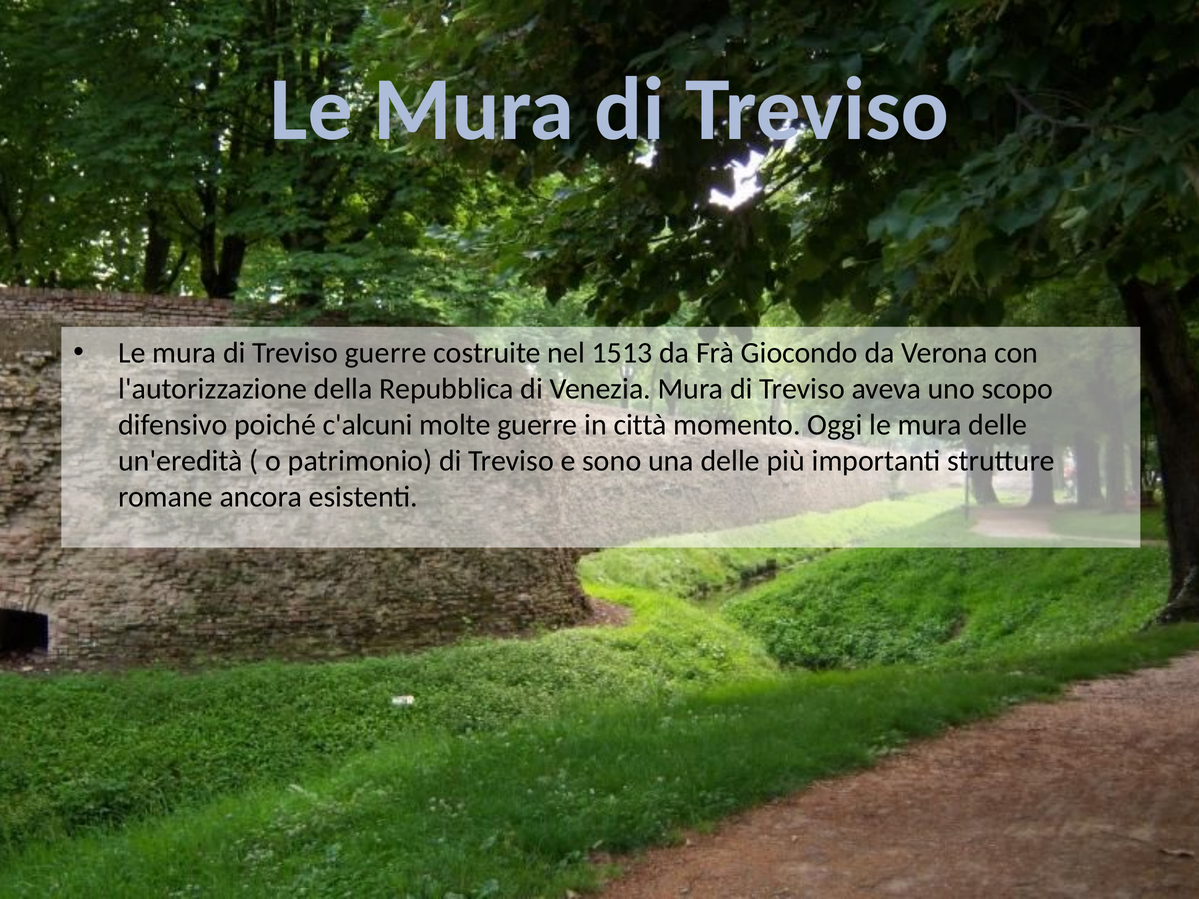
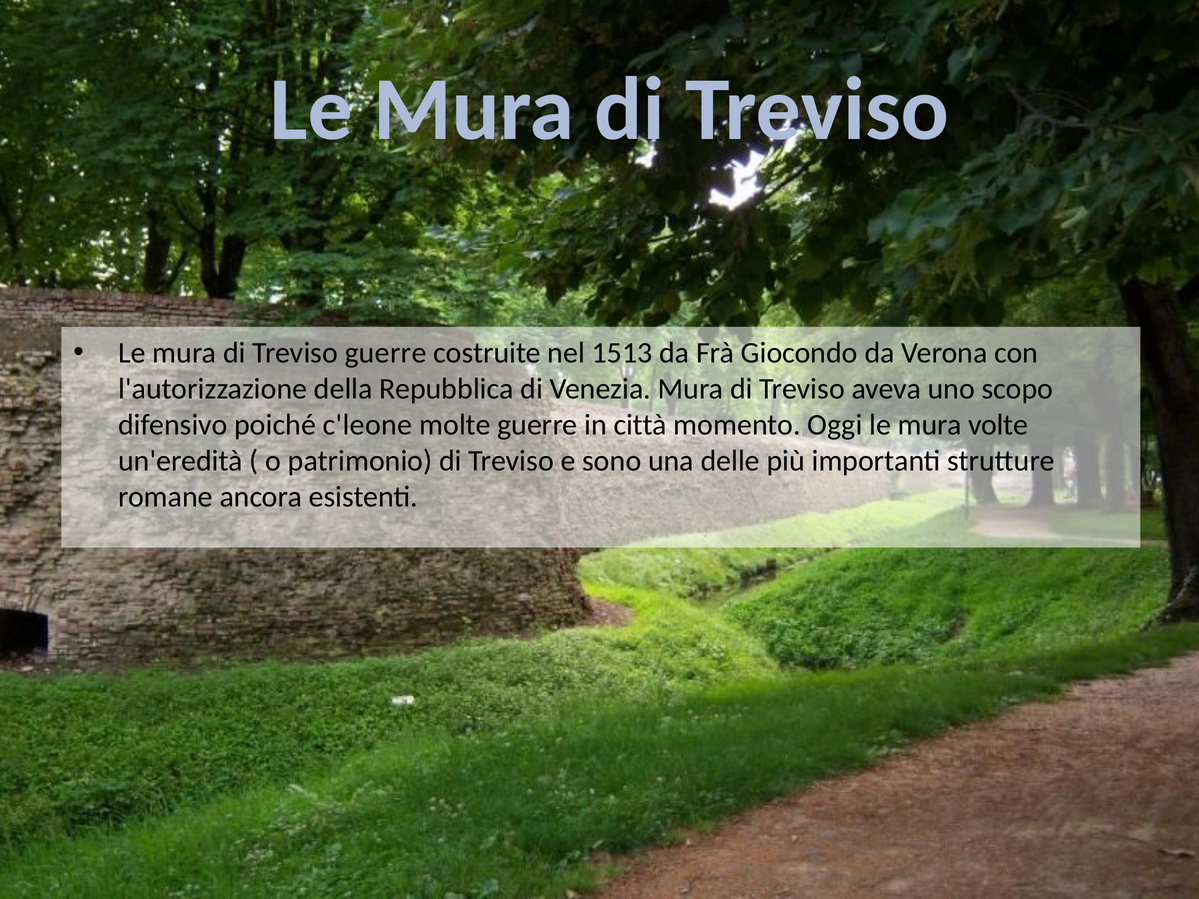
c'alcuni: c'alcuni -> c'leone (368, 425)
mura delle: delle -> volte (998, 425)
